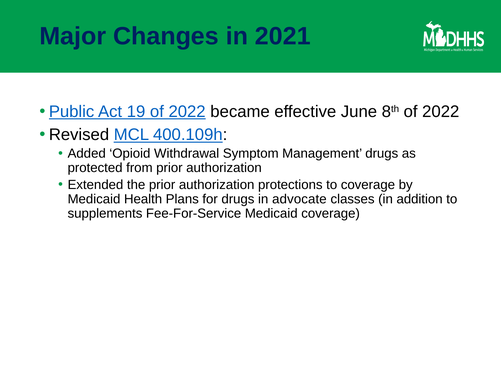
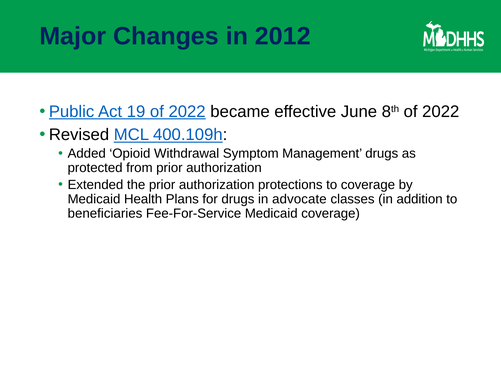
2021: 2021 -> 2012 (283, 36)
supplements: supplements -> beneficiaries (105, 213)
